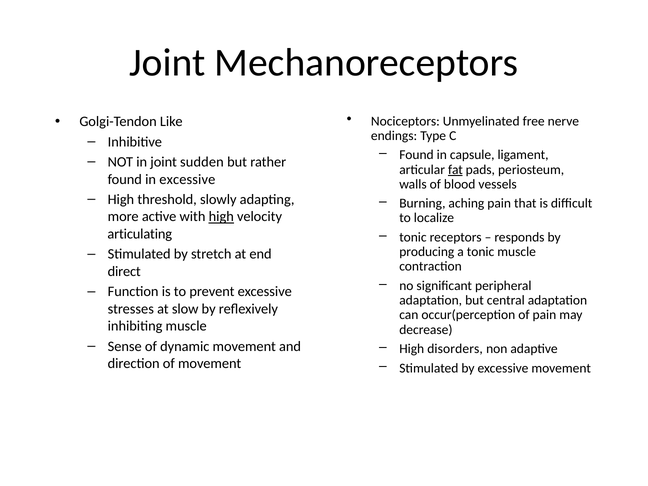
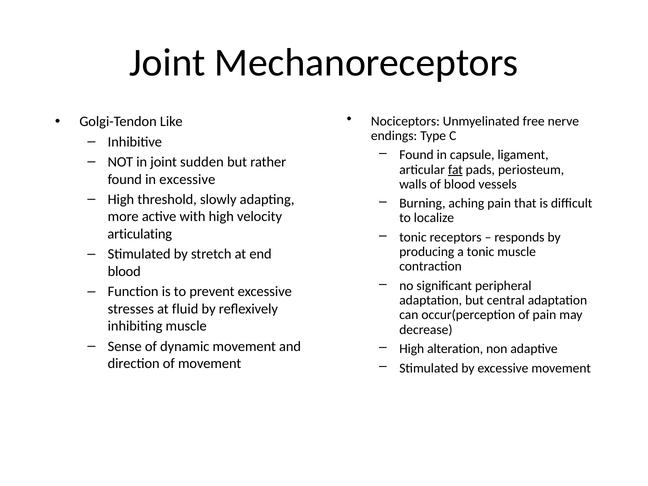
high underline: present -> none (221, 217)
direct: direct -> blood (124, 271)
slow: slow -> fluid (185, 309)
disorders: disorders -> alteration (455, 349)
